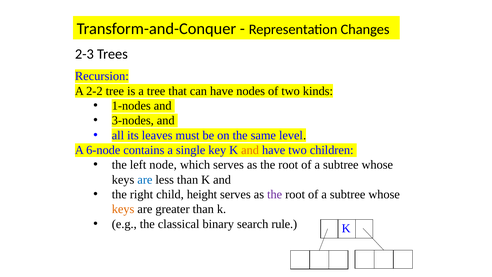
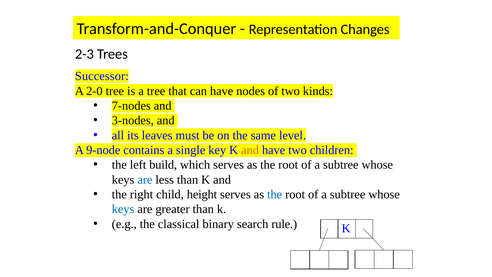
Recursion: Recursion -> Successor (102, 76)
2-2: 2-2 -> 2-0 (94, 91)
1-nodes: 1-nodes -> 7-nodes (131, 106)
6-node: 6-node -> 9-node (103, 150)
node: node -> build (163, 165)
the colour: purple -> blue (275, 194)
keys colour: orange -> blue (123, 209)
